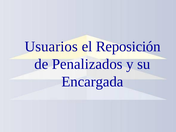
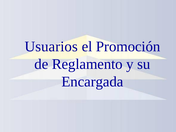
Reposición: Reposición -> Promoción (128, 46)
Penalizados: Penalizados -> Reglamento (87, 64)
